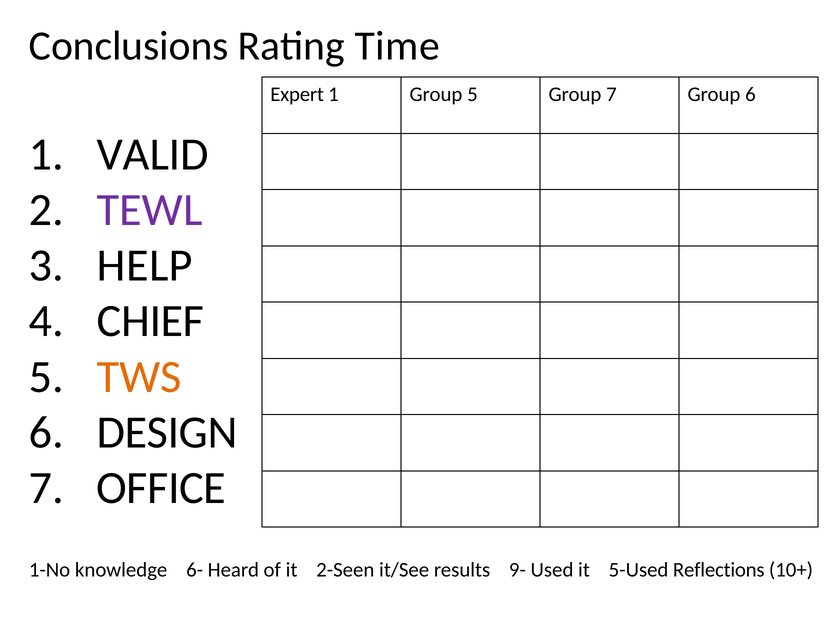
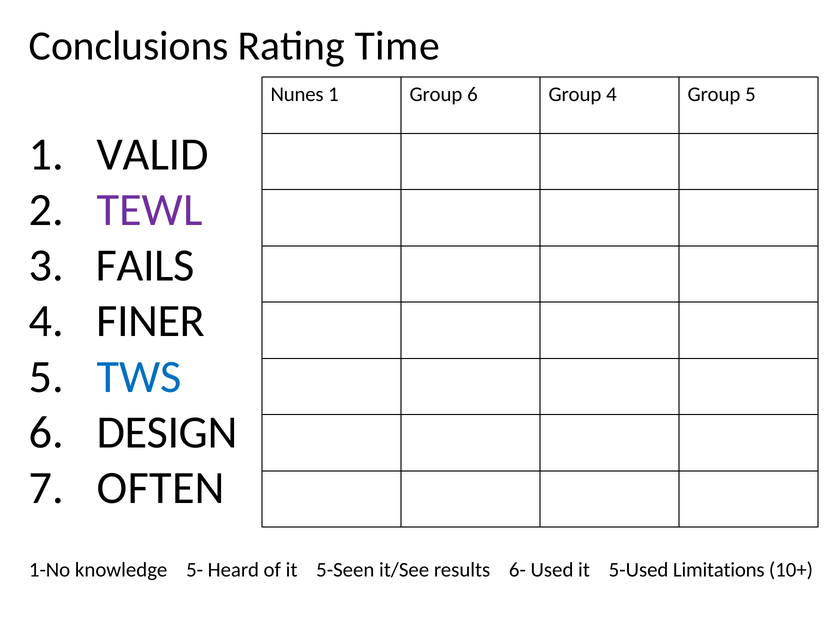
Expert: Expert -> Nunes (297, 94)
Group 5: 5 -> 6 (472, 94)
Group 7: 7 -> 4 (611, 94)
Group 6: 6 -> 5 (750, 94)
HELP: HELP -> FAILS (145, 266)
CHIEF: CHIEF -> FINER (151, 321)
TWS colour: orange -> blue (139, 377)
OFFICE: OFFICE -> OFTEN (161, 488)
6-: 6- -> 5- (195, 570)
2-Seen: 2-Seen -> 5-Seen (345, 570)
9-: 9- -> 6- (517, 570)
Reflections: Reflections -> Limitations (719, 570)
